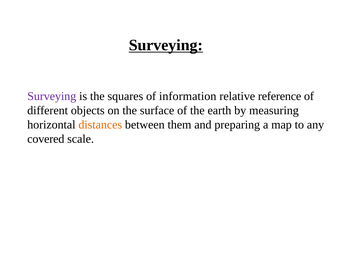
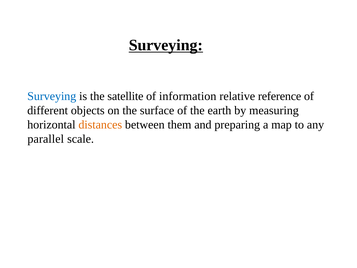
Surveying colour: purple -> blue (52, 96)
squares: squares -> satellite (125, 96)
covered: covered -> parallel (46, 139)
